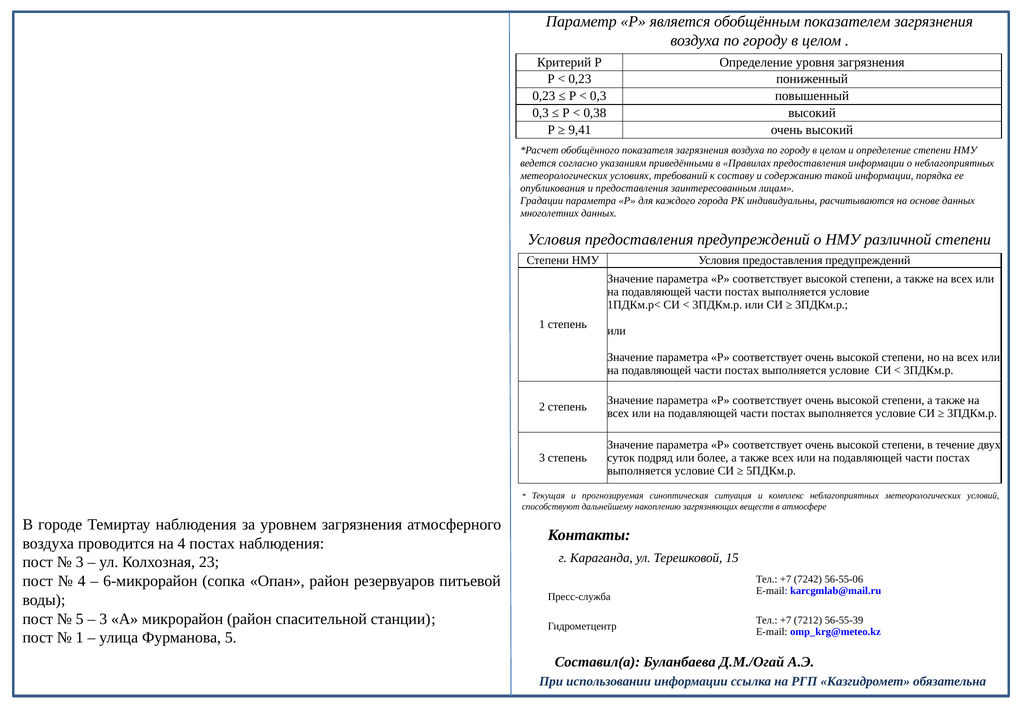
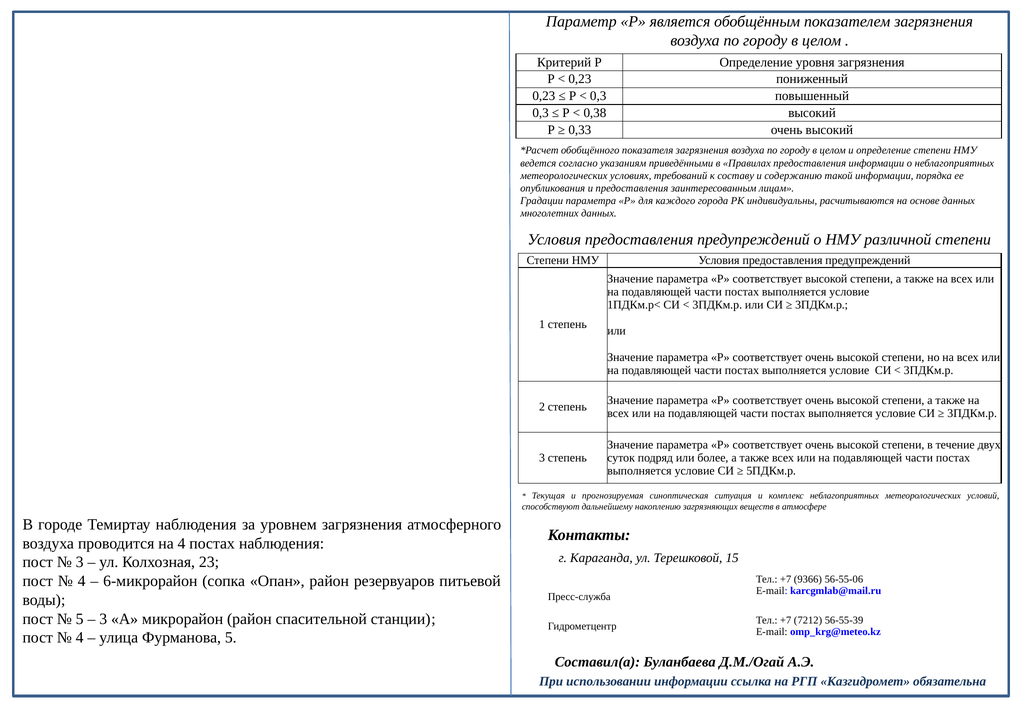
9,41: 9,41 -> 0,33 (580, 130)
7242: 7242 -> 9366 (808, 579)
1: 1 -> 4 (80, 637)
